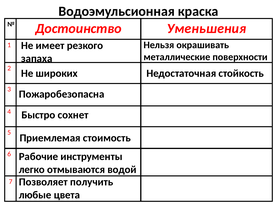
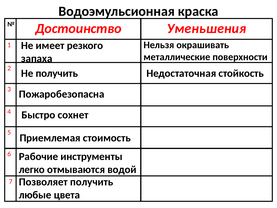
Не широких: широких -> получить (57, 73)
